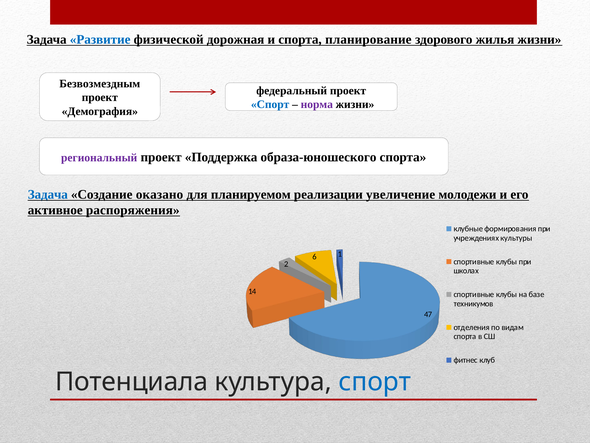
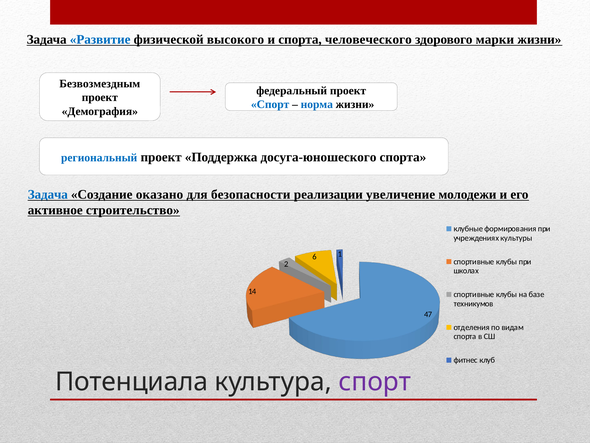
дорожная: дорожная -> высокого (235, 40)
планирование: планирование -> человеческого (368, 40)
жилья: жилья -> марки (495, 40)
норма colour: purple -> blue (317, 104)
региональный colour: purple -> blue (99, 158)
образа-юношеского: образа-юношеского -> досуга-юношеского (318, 157)
планируемом: планируемом -> безопасности (251, 194)
распоряжения: распоряжения -> строительство (133, 210)
спорт colour: blue -> purple (375, 381)
